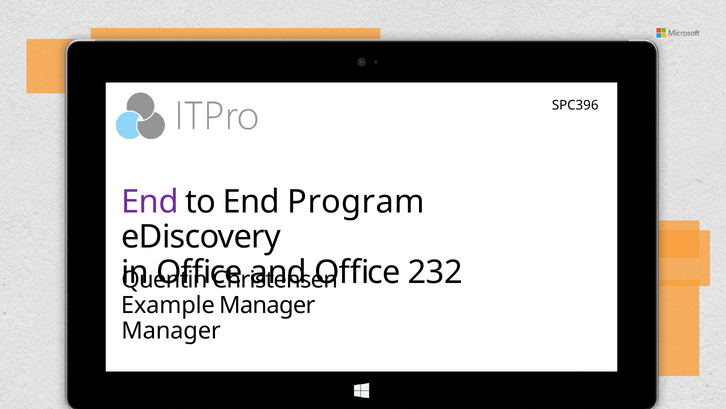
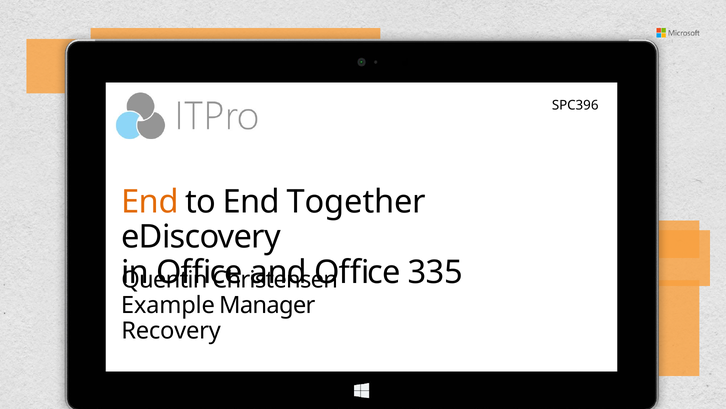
End colour: purple -> orange (150, 201)
Program: Program -> Together (356, 201)
232: 232 -> 335 (435, 272)
Manager: Manager -> Recovery (171, 331)
